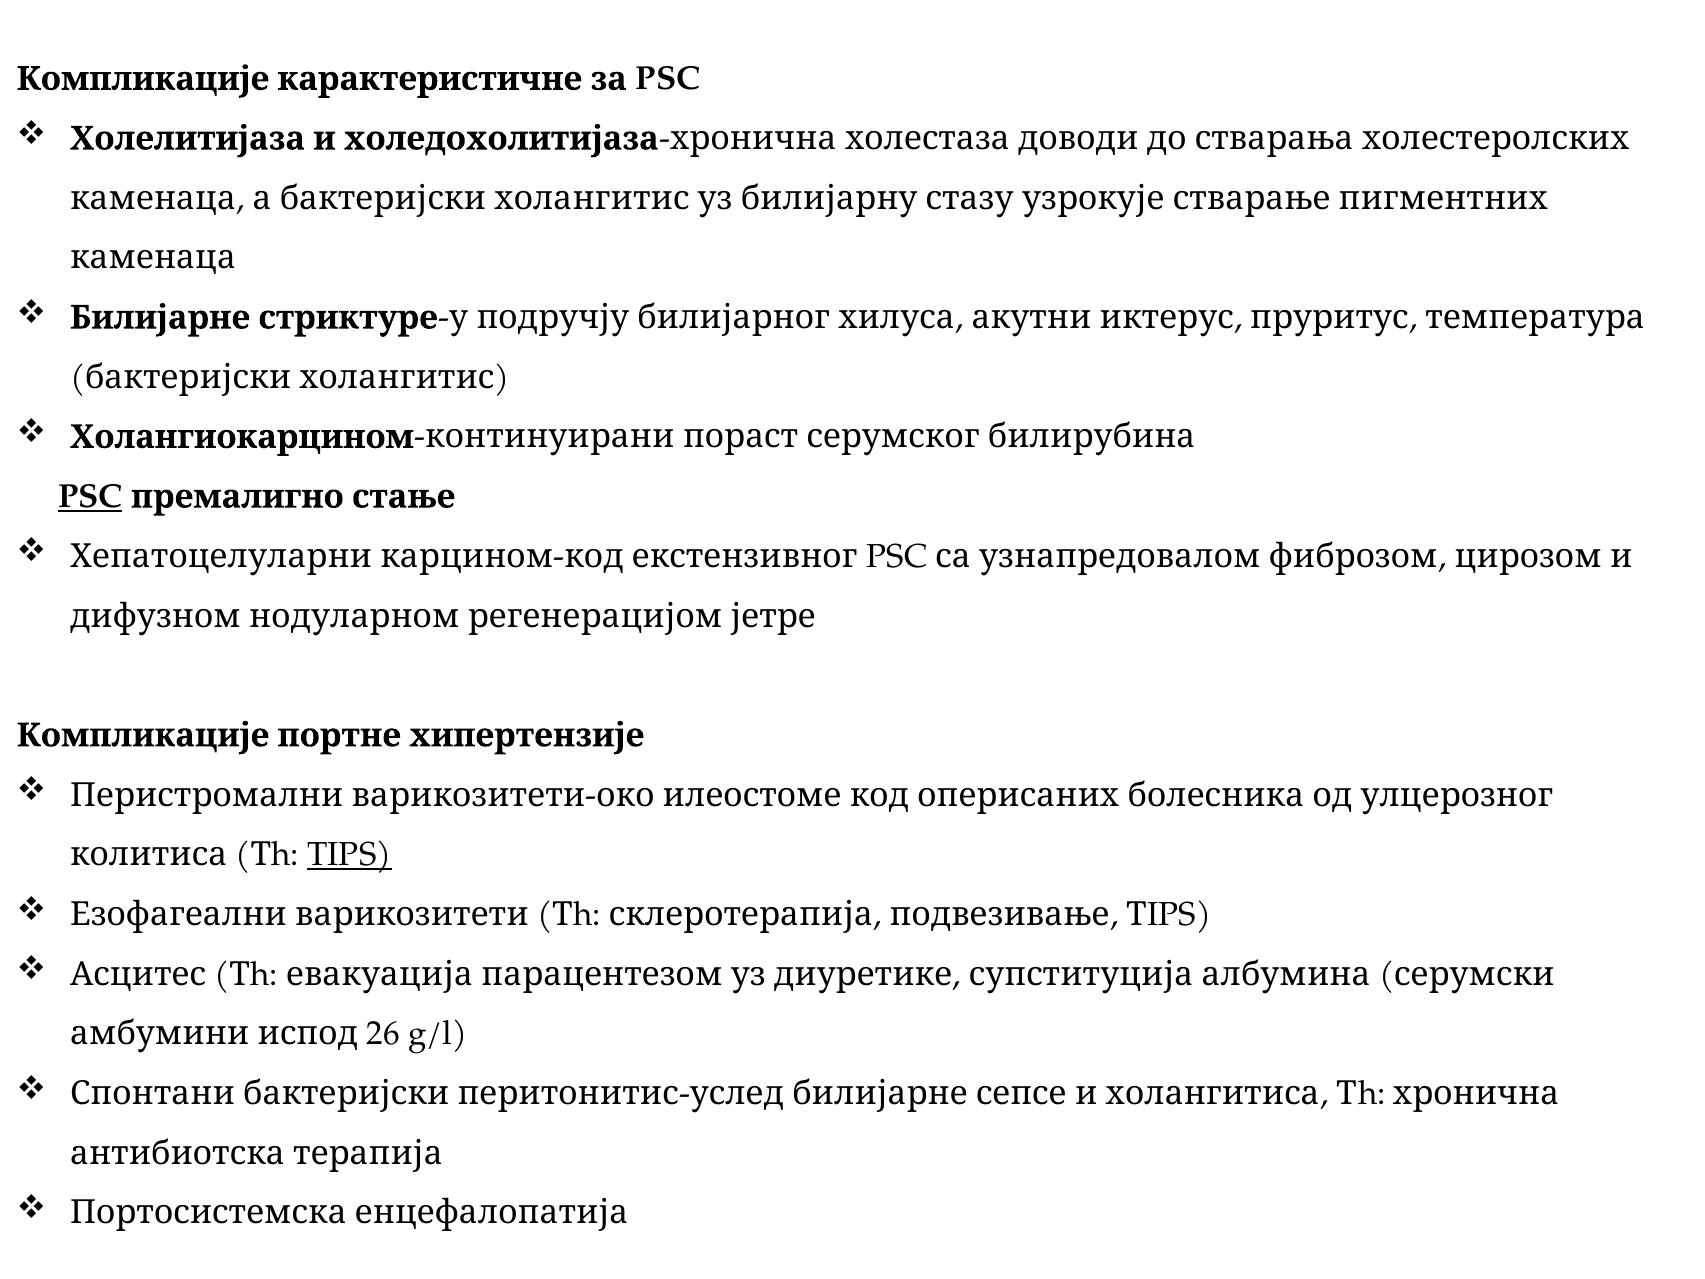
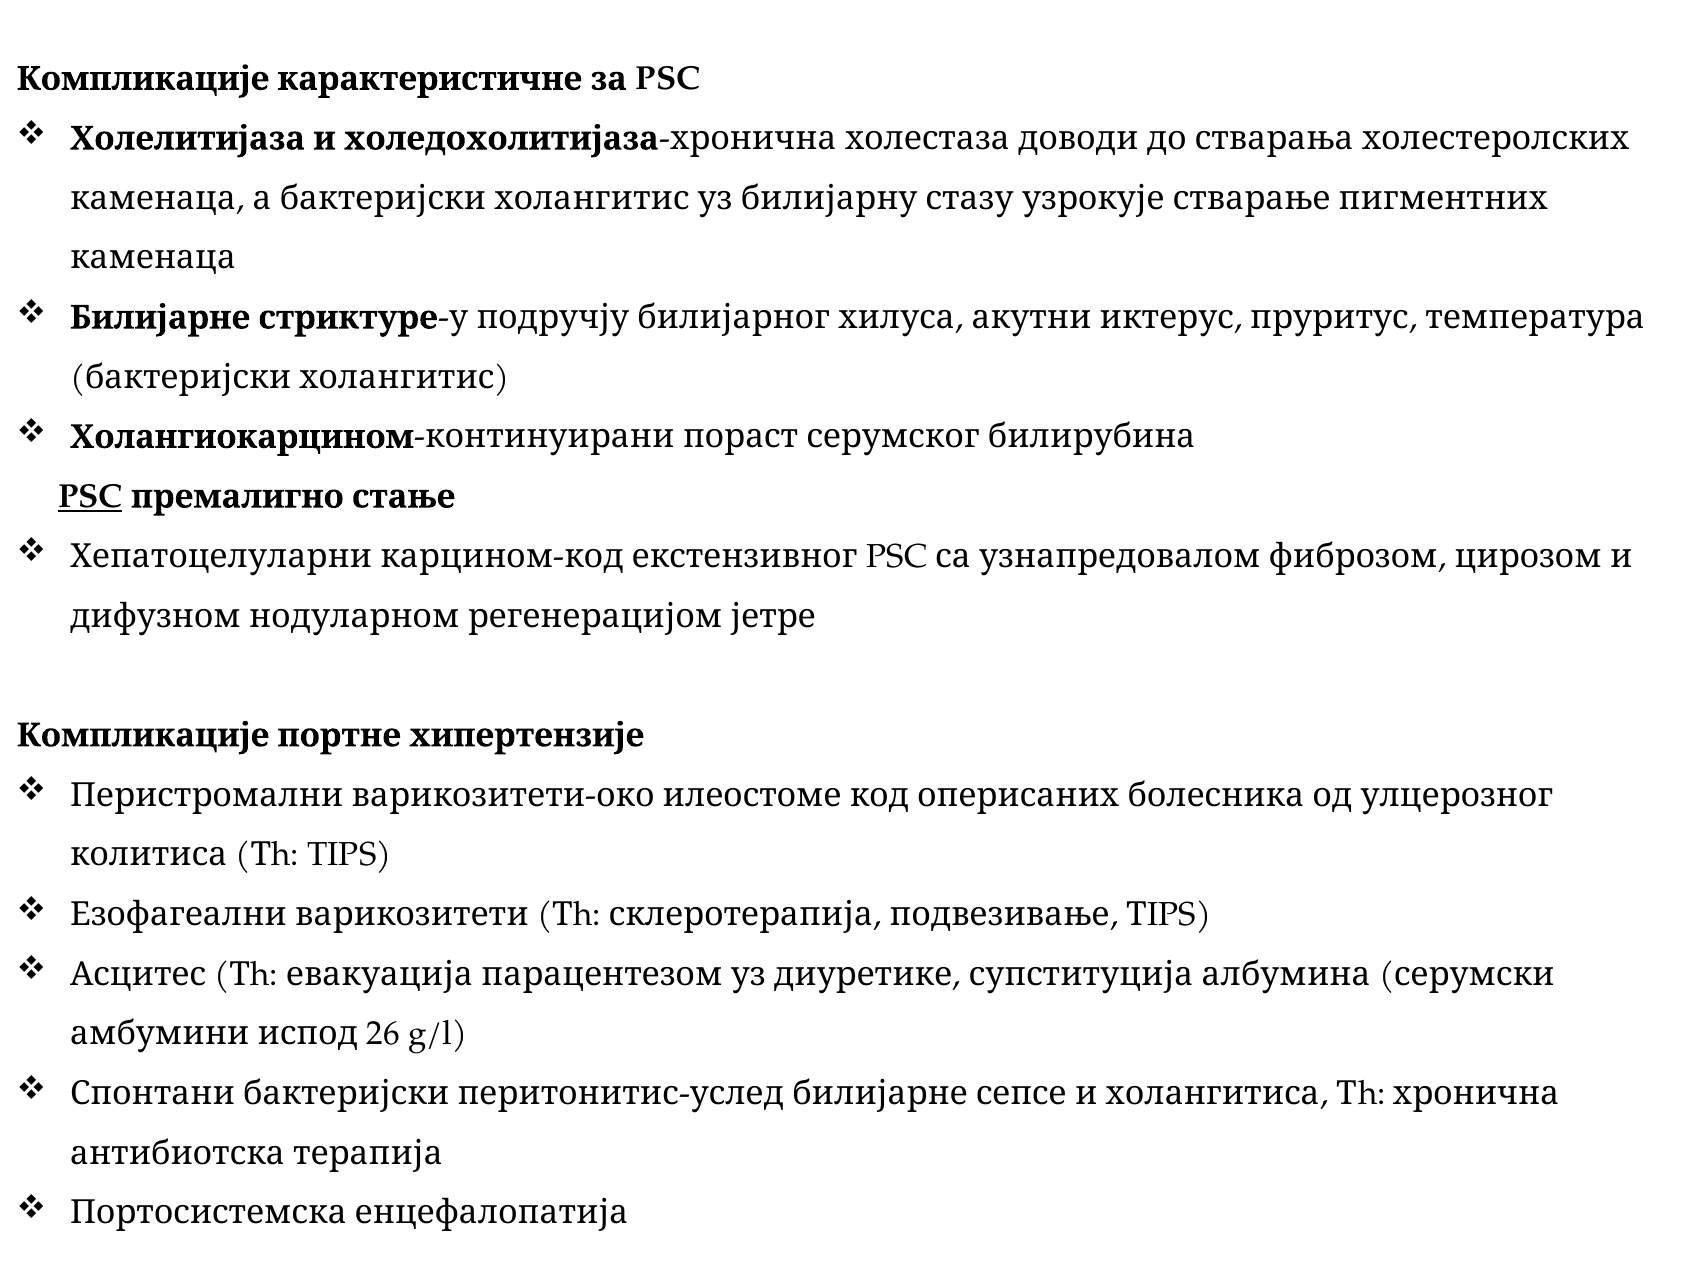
TIPS underline: present -> none (350, 855)
